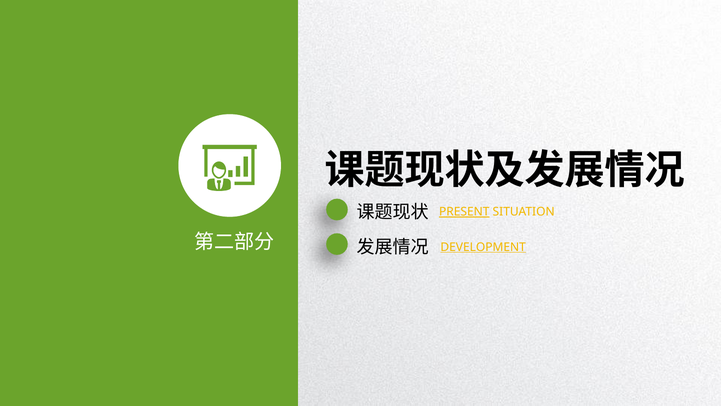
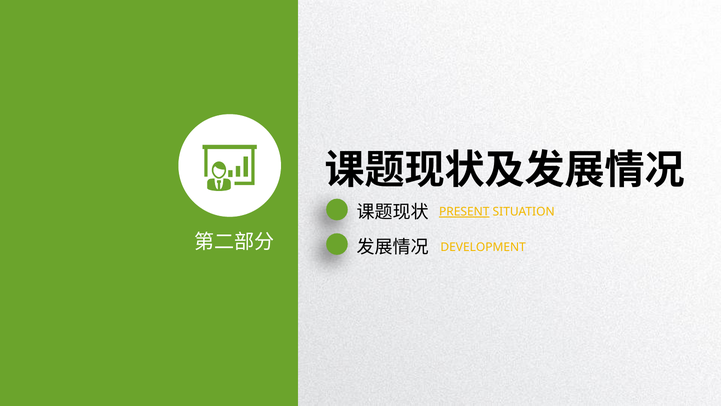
DEVELOPMENT underline: present -> none (483, 247)
